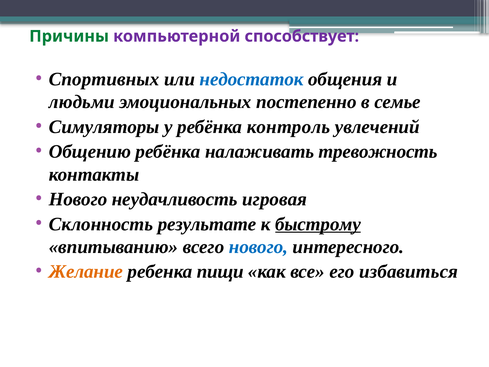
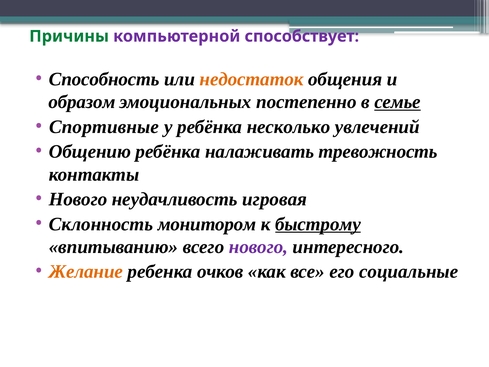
Спортивных: Спортивных -> Способность (104, 79)
недостаток colour: blue -> orange (252, 79)
людьми: людьми -> образом (82, 102)
семье underline: none -> present (398, 102)
Симуляторы: Симуляторы -> Спортивные (104, 127)
контроль: контроль -> несколько (289, 127)
результате: результате -> монитором (207, 224)
нового colour: blue -> purple (258, 247)
пищи: пищи -> очков (220, 272)
избавиться: избавиться -> социальные (409, 272)
